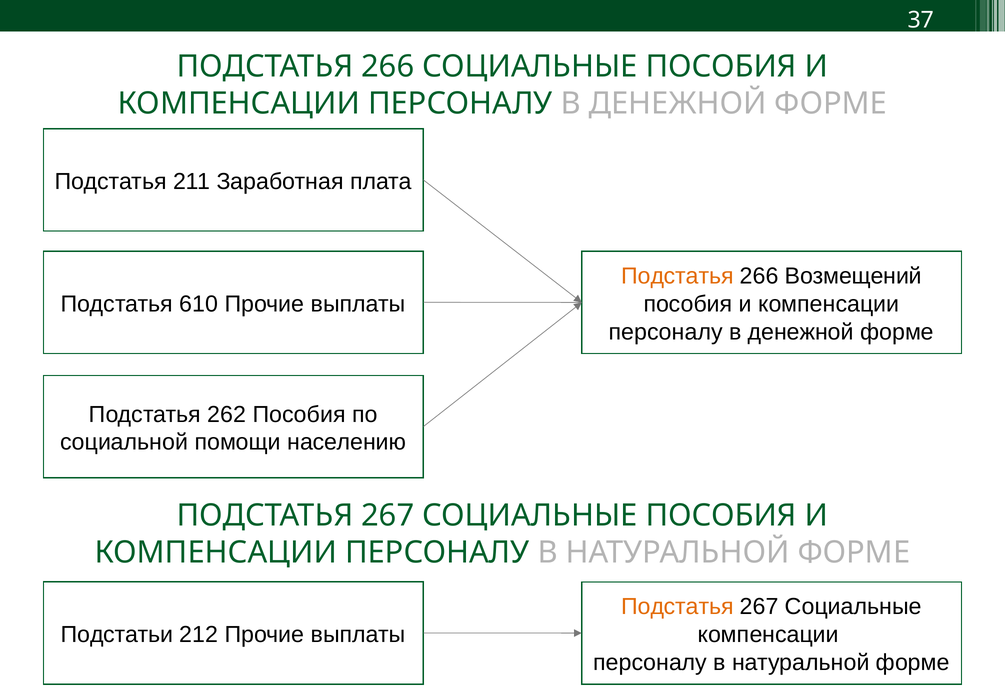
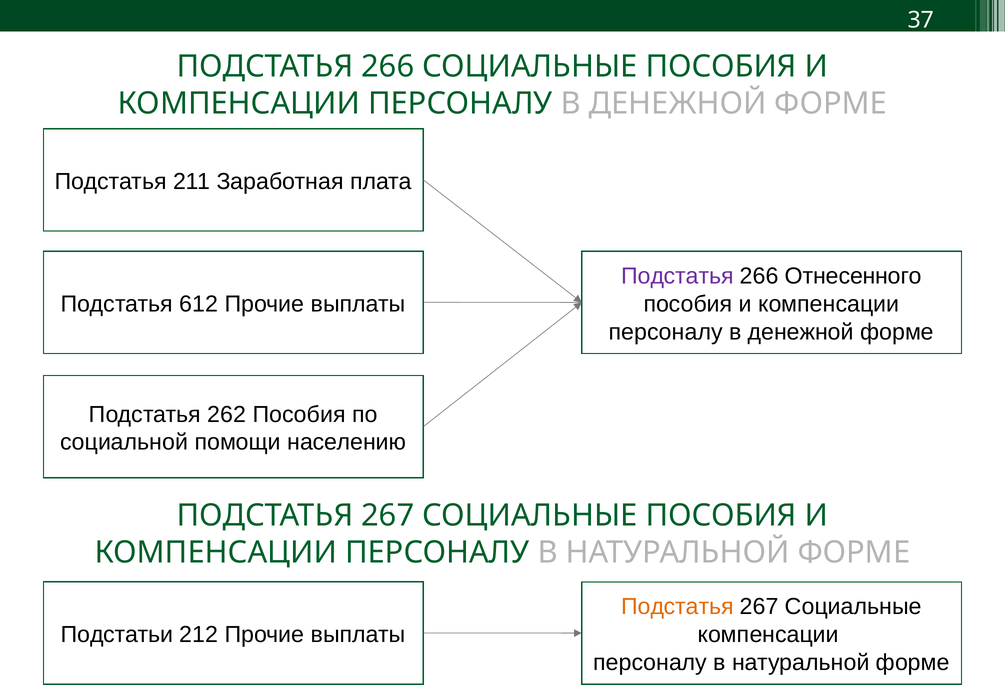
Подстатья colour: orange -> purple (677, 276)
Возмещений: Возмещений -> Отнесенного (853, 276)
610: 610 -> 612 (199, 304)
